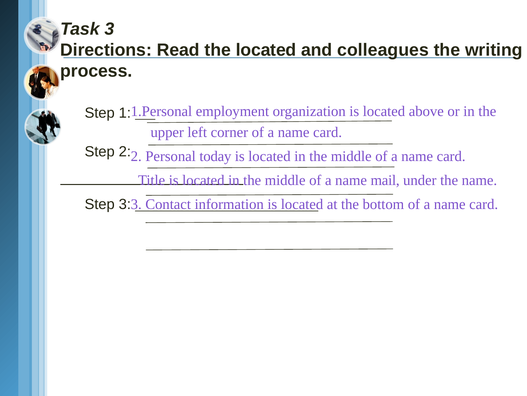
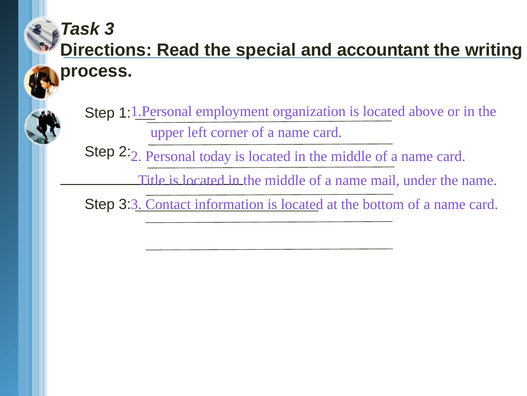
the located: located -> special (266, 50)
colleagues: colleagues -> accountant (383, 50)
